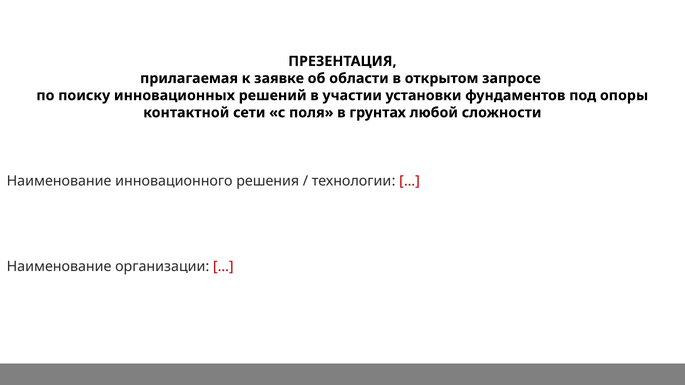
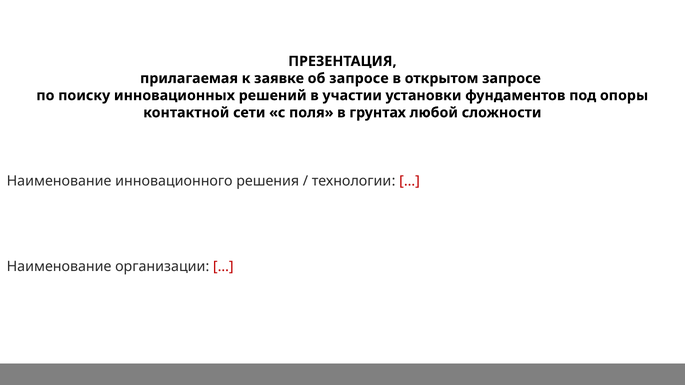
об области: области -> запросе (359, 78)
